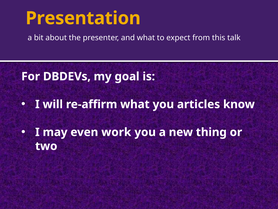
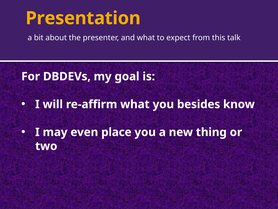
articles: articles -> besides (199, 104)
work: work -> place (116, 132)
